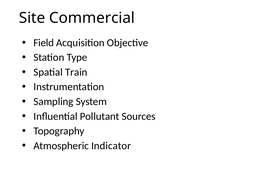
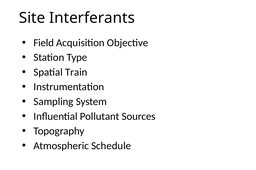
Commercial: Commercial -> Interferants (92, 18)
Indicator: Indicator -> Schedule (111, 146)
